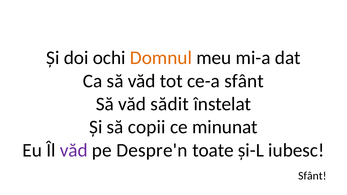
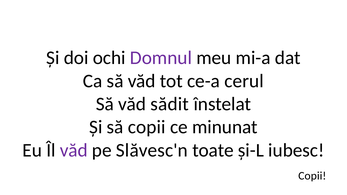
Domnul colour: orange -> purple (161, 58)
ce-a sfânt: sfânt -> cerul (244, 81)
Despre'n: Despre'n -> Slăvesc'n (152, 150)
Sfânt: Sfânt -> Copii (312, 176)
